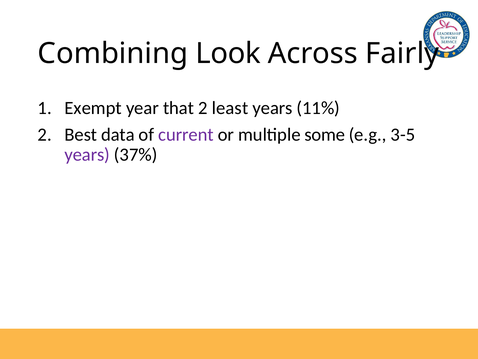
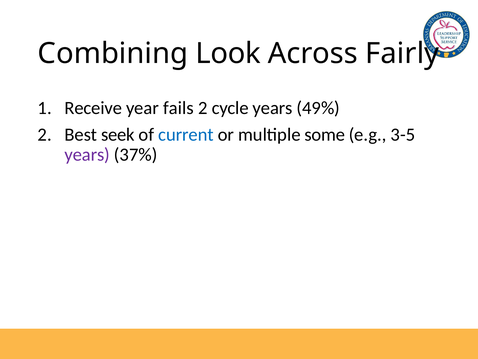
Exempt: Exempt -> Receive (93, 108)
that: that -> fails (178, 108)
least: least -> cycle (230, 108)
11%: 11% -> 49% (318, 108)
data: data -> seek (118, 134)
current colour: purple -> blue (186, 134)
